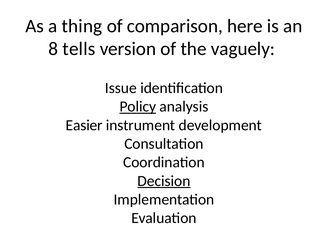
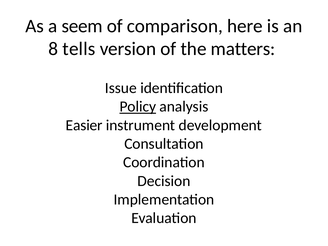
thing: thing -> seem (82, 26)
vaguely: vaguely -> matters (243, 49)
Decision underline: present -> none (164, 181)
